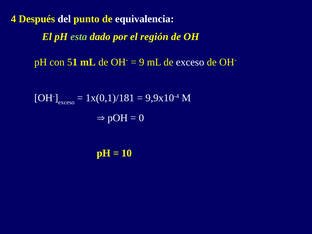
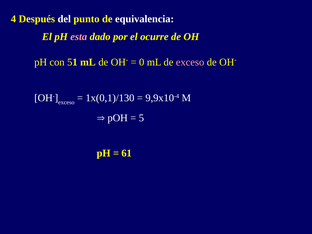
esta colour: light green -> pink (79, 37)
región: región -> ocurre (154, 37)
9: 9 -> 0 (142, 62)
exceso colour: white -> pink (190, 62)
1x(0,1)/181: 1x(0,1)/181 -> 1x(0,1)/130 (110, 98)
0: 0 -> 5 (141, 118)
10: 10 -> 61 (127, 153)
